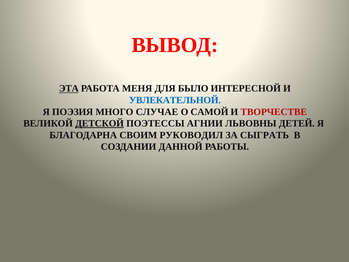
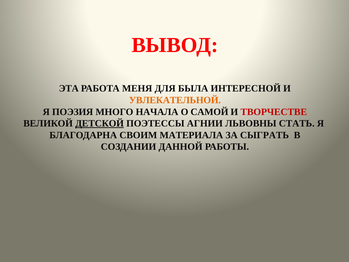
ЭТА underline: present -> none (69, 88)
БЫЛО: БЫЛО -> БЫЛА (193, 88)
УВЛЕКАТЕЛЬНОЙ colour: blue -> orange (175, 100)
СЛУЧАЕ: СЛУЧАЕ -> НАЧАЛА (157, 112)
ДЕТЕЙ: ДЕТЕЙ -> СТАТЬ (297, 123)
РУКОВОДИЛ: РУКОВОДИЛ -> МАТЕРИАЛА (191, 135)
